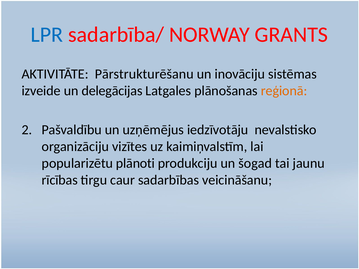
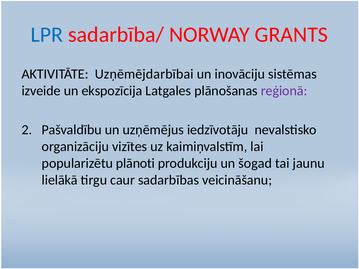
Pārstrukturēšanu: Pārstrukturēšanu -> Uzņēmējdarbībai (144, 74)
delegācijas: delegācijas -> ekspozīcija (112, 91)
reģionā colour: orange -> purple (284, 91)
rīcības: rīcības -> lielākā (60, 180)
